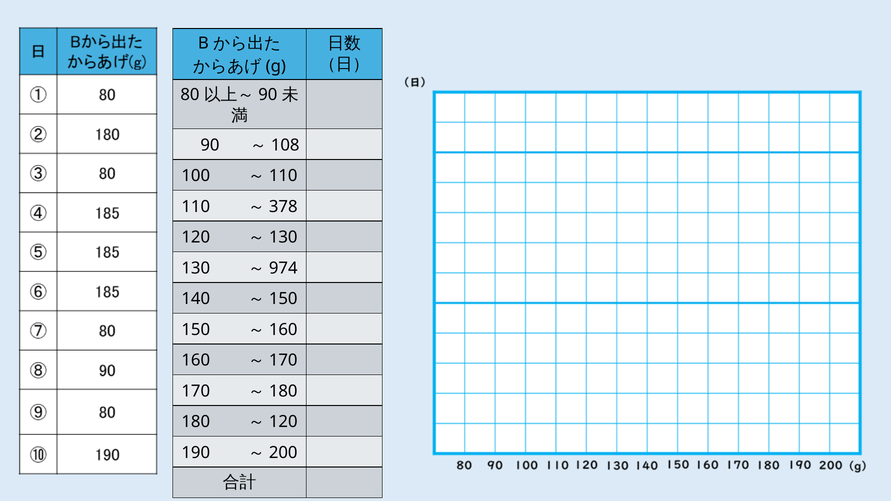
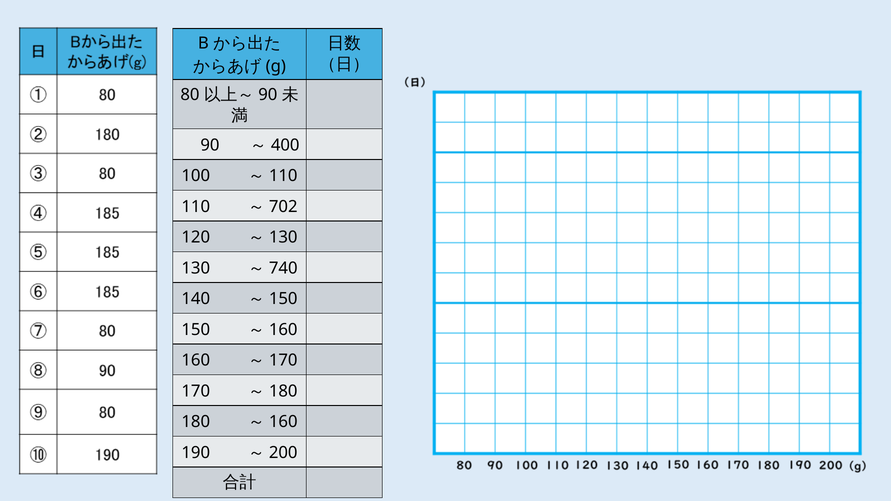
108: 108 -> 400 (285, 145)
378: 378 -> 702 (283, 207)
974: 974 -> 740 (283, 268)
120: 120 -> 160 (283, 422)
